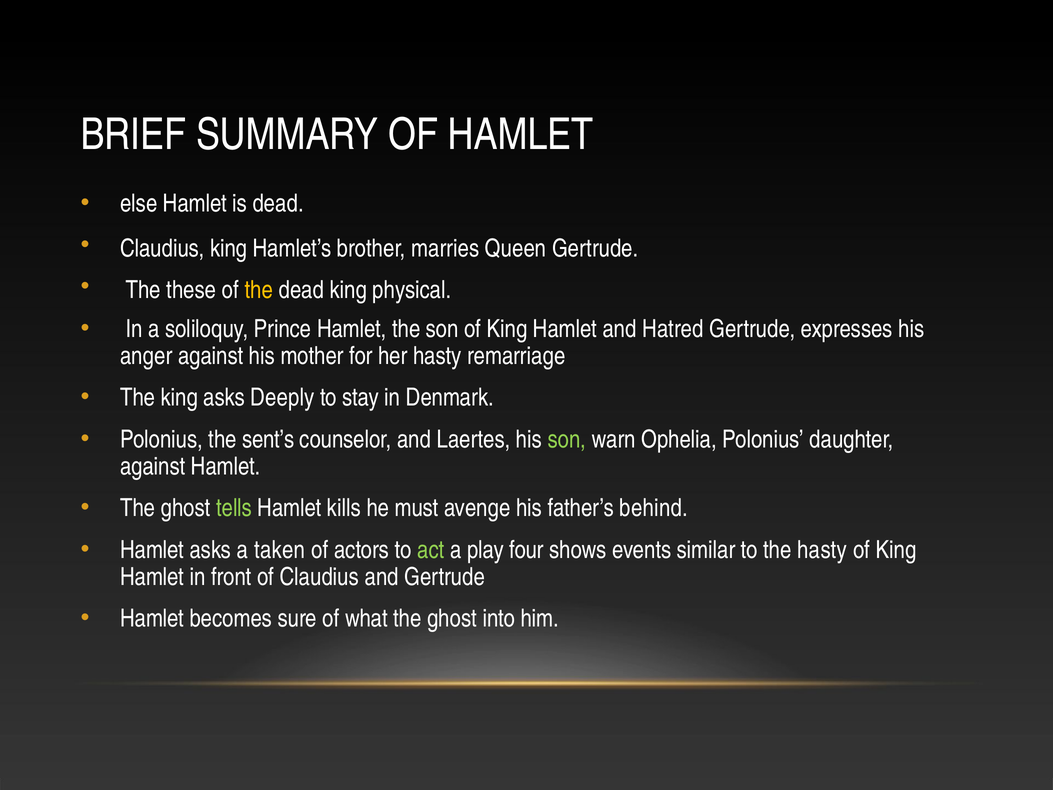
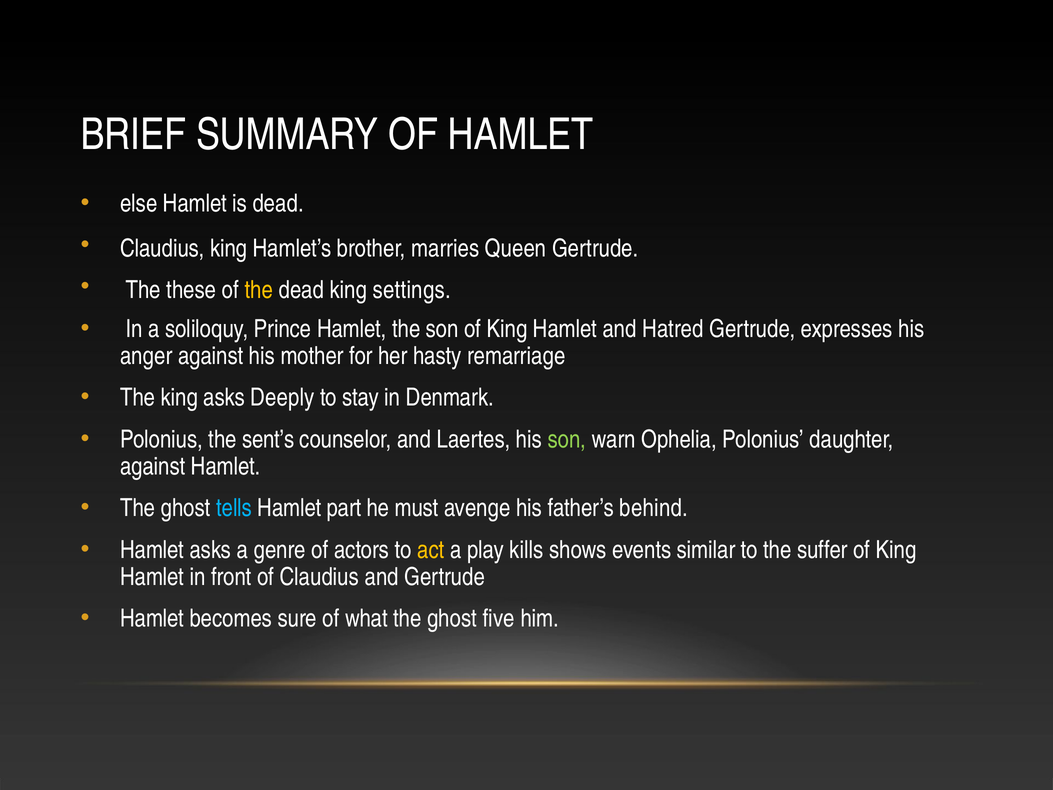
physical: physical -> settings (412, 290)
tells colour: light green -> light blue (234, 508)
kills: kills -> part (344, 508)
taken: taken -> genre (280, 550)
act colour: light green -> yellow (431, 550)
four: four -> kills (526, 550)
the hasty: hasty -> suffer (822, 550)
into: into -> five (499, 618)
